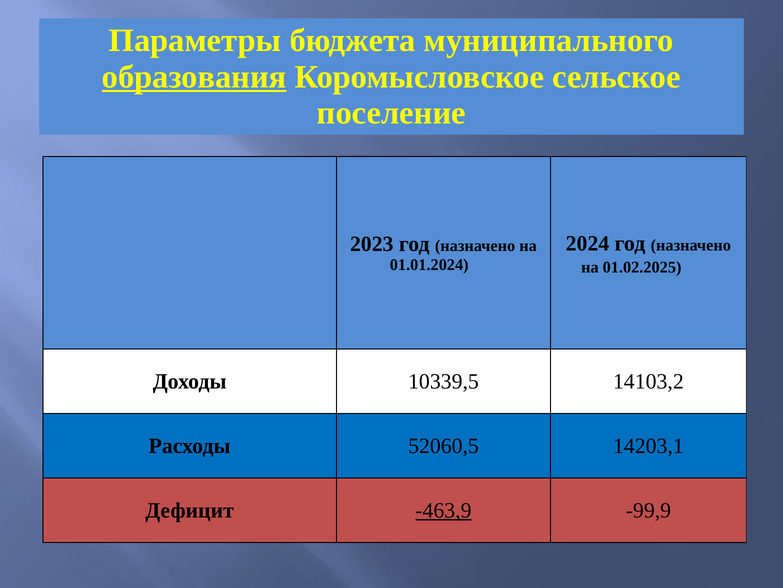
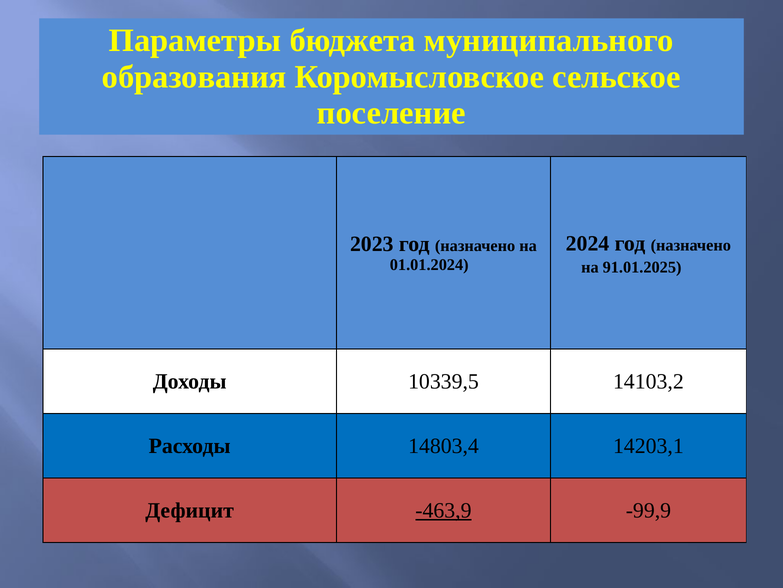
образования underline: present -> none (194, 77)
01.02.2025: 01.02.2025 -> 91.01.2025 (642, 267)
52060,5: 52060,5 -> 14803,4 (444, 445)
